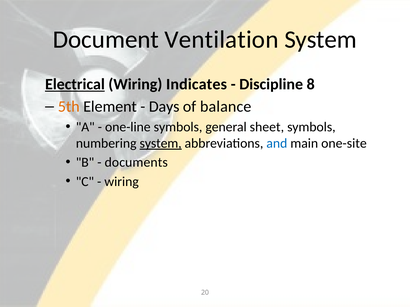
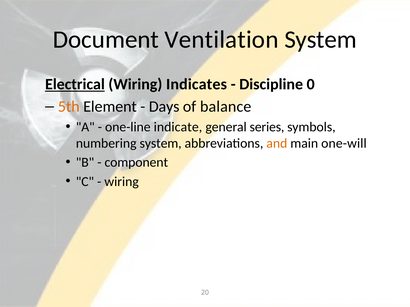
8: 8 -> 0 (311, 84)
one-line symbols: symbols -> indicate (178, 127)
sheet: sheet -> series (267, 127)
system underline: present -> none (161, 144)
and colour: blue -> orange (277, 144)
one-site: one-site -> one-will (344, 144)
documents: documents -> component (136, 163)
